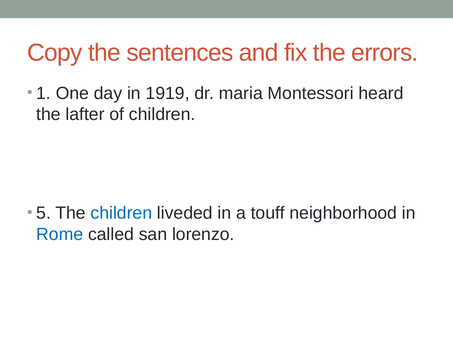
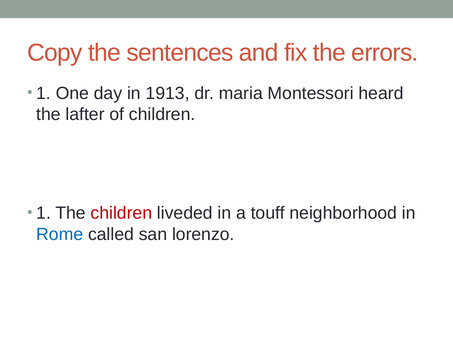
1919: 1919 -> 1913 (168, 93)
5: 5 -> 1 (44, 213)
children colour: blue -> red (121, 213)
